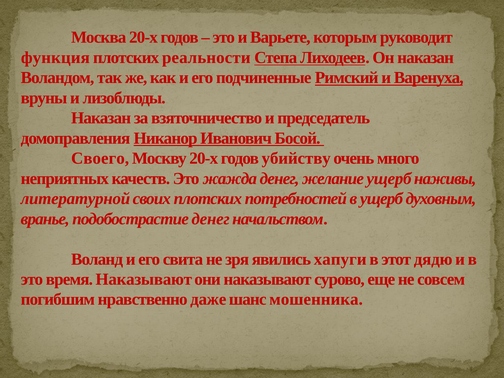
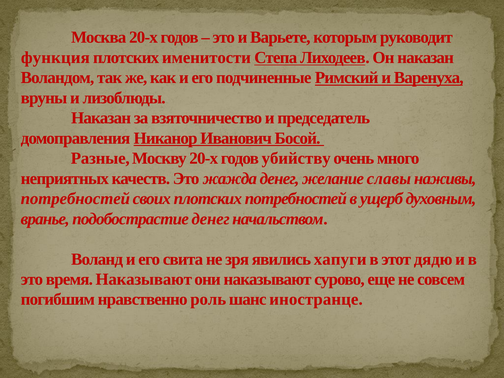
реальности: реальности -> именитости (206, 58)
Своего: Своего -> Разные (100, 158)
желание ущерб: ущерб -> славы (389, 178)
литературной: литературной -> потребностей (75, 199)
даже: даже -> роль (208, 299)
мошенника: мошенника -> иностранце (316, 299)
